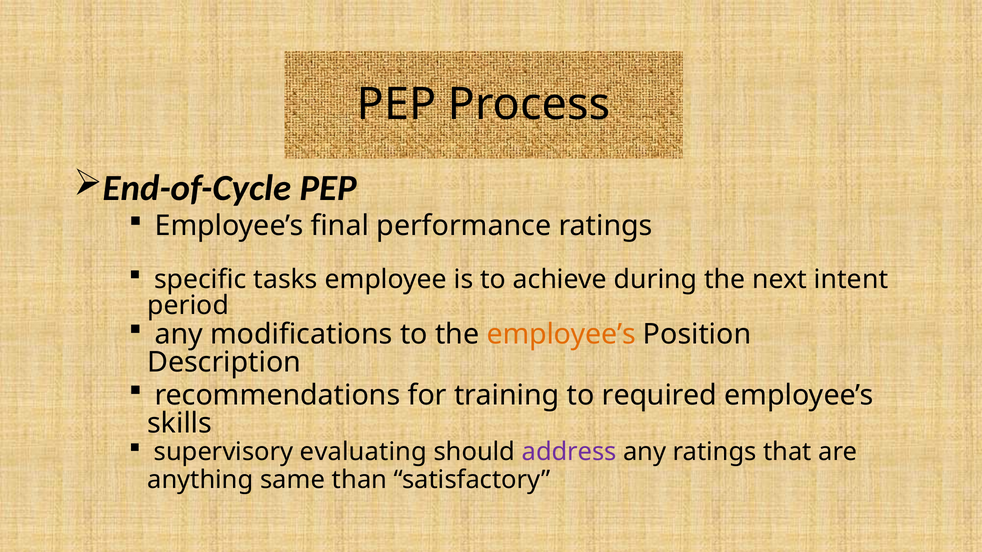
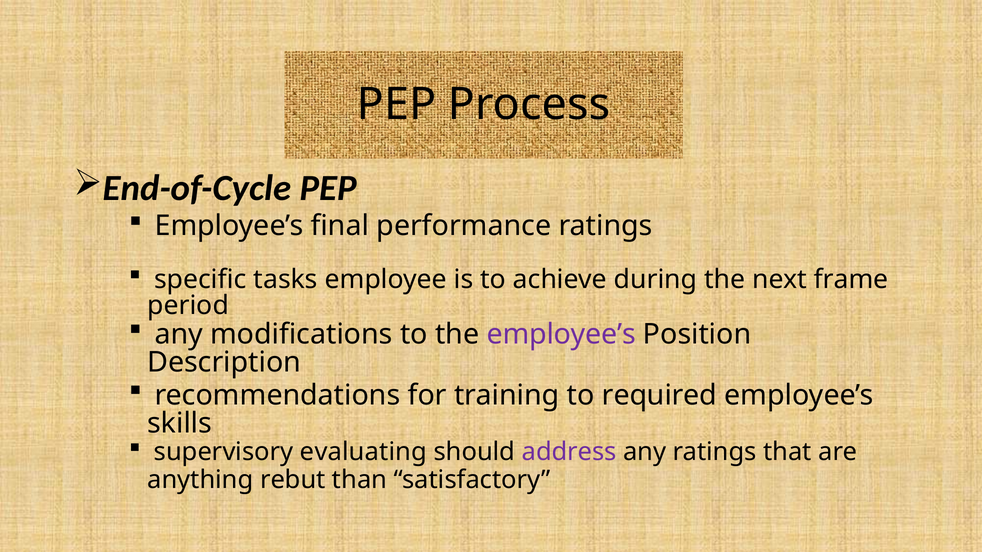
intent: intent -> frame (851, 280)
employee’s colour: orange -> purple (561, 335)
same: same -> rebut (293, 480)
